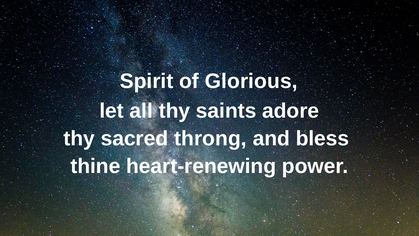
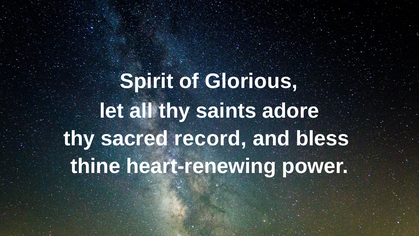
throng: throng -> record (210, 138)
